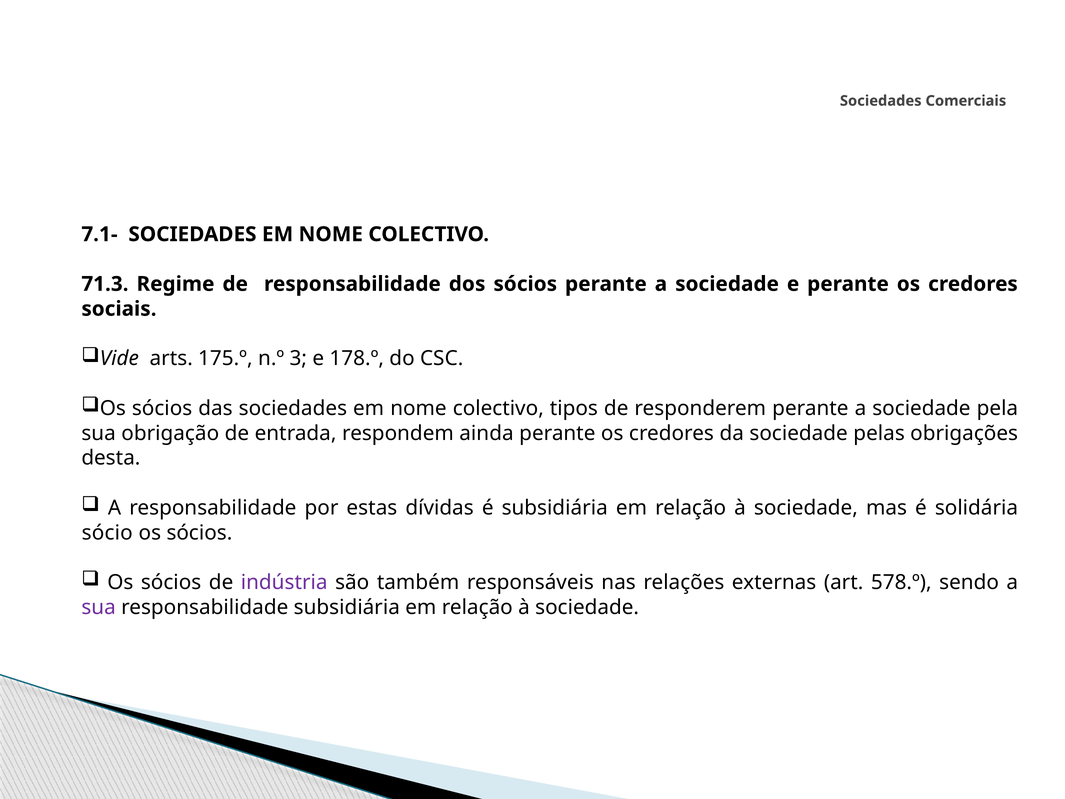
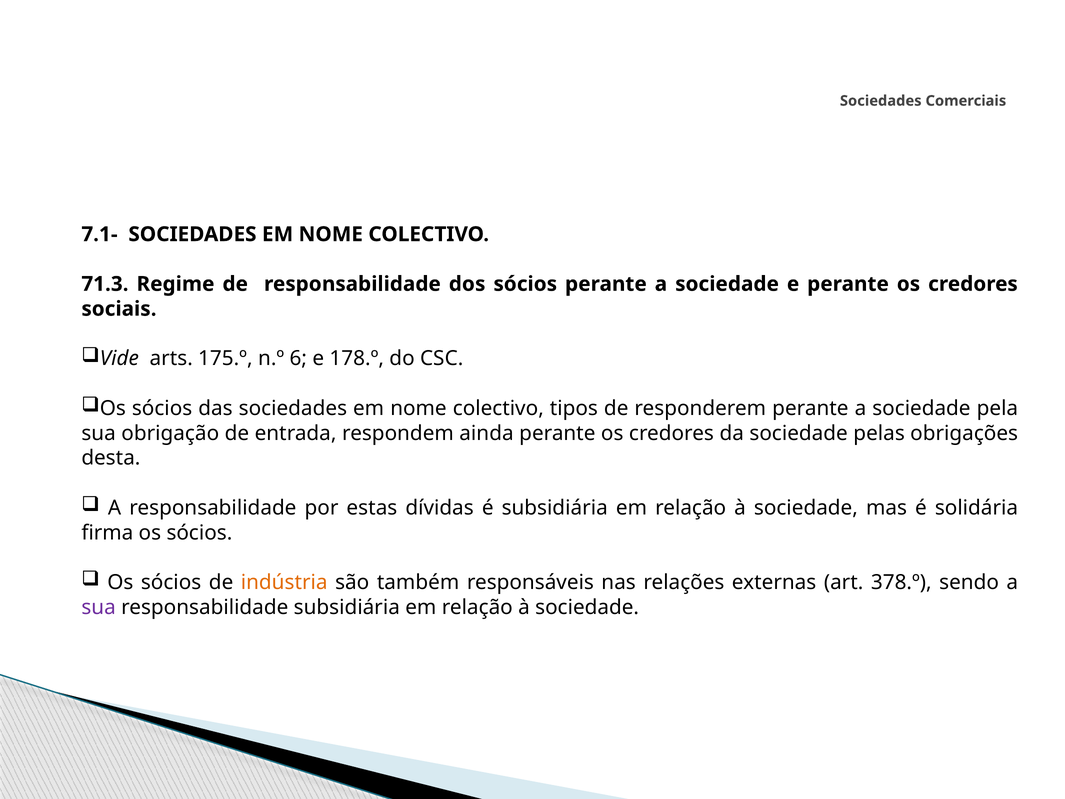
3: 3 -> 6 (298, 359)
sócio: sócio -> firma (107, 533)
indústria colour: purple -> orange (284, 582)
578.º: 578.º -> 378.º (901, 582)
